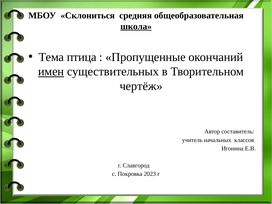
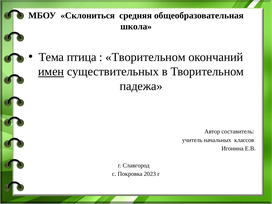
школа underline: present -> none (136, 26)
Пропущенные: Пропущенные -> Творительном (146, 57)
чертёж: чертёж -> падежа (141, 86)
